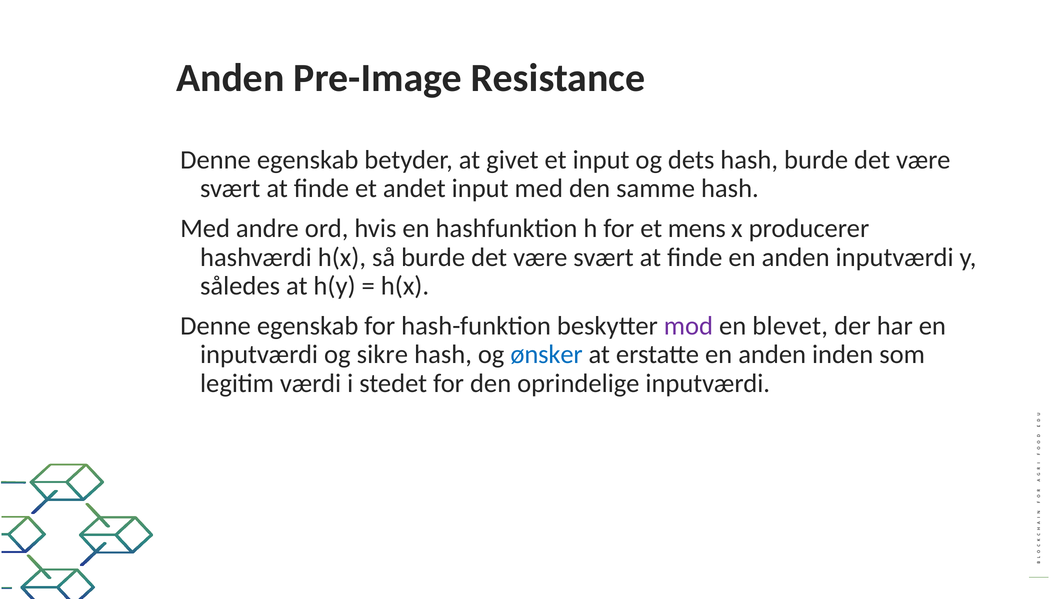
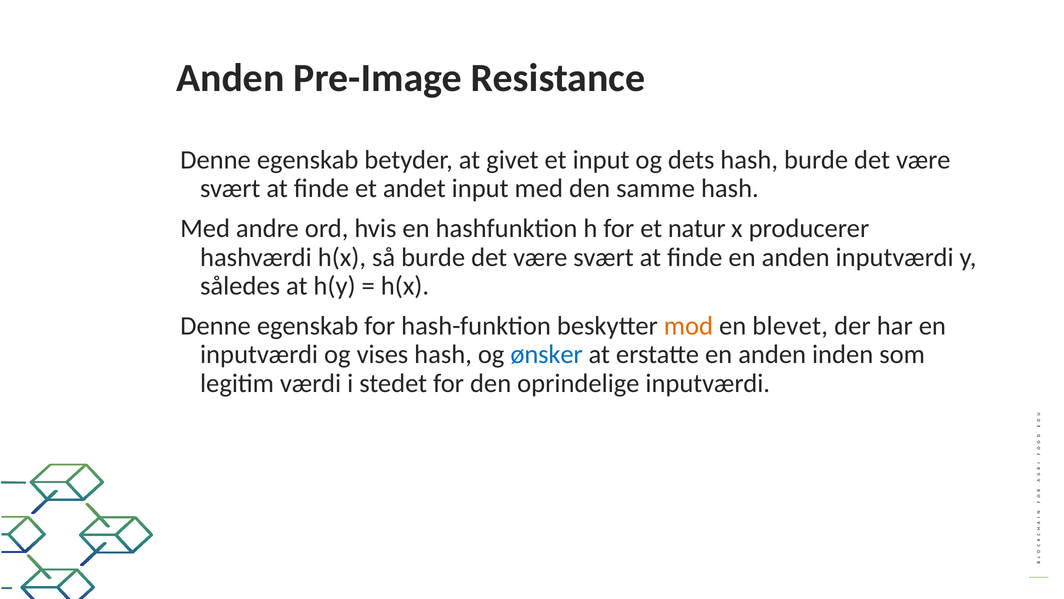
mens: mens -> natur (697, 228)
mod colour: purple -> orange (688, 326)
sikre: sikre -> vises (382, 354)
